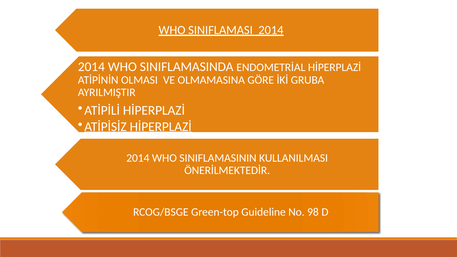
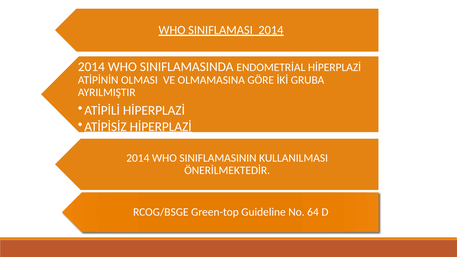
98: 98 -> 64 (313, 212)
